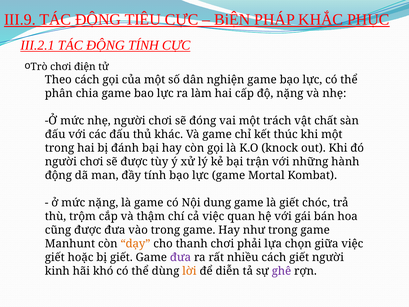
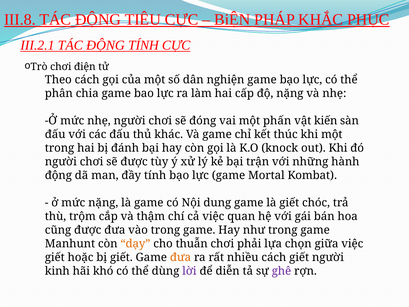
III.9: III.9 -> III.8 (20, 19)
trách: trách -> phấn (277, 121)
chất: chất -> kiến (326, 121)
thanh: thanh -> thuẫn (192, 244)
đưa colour: purple -> orange (181, 257)
lời colour: orange -> purple (189, 271)
